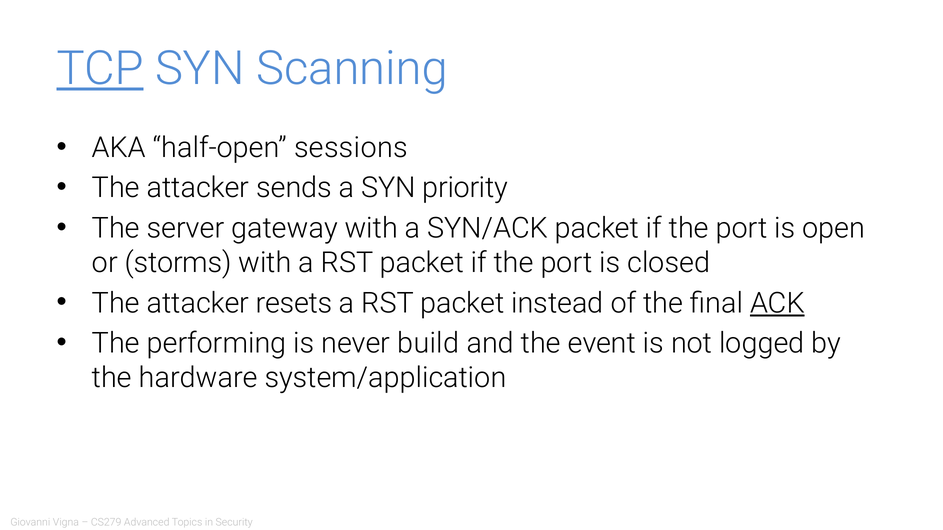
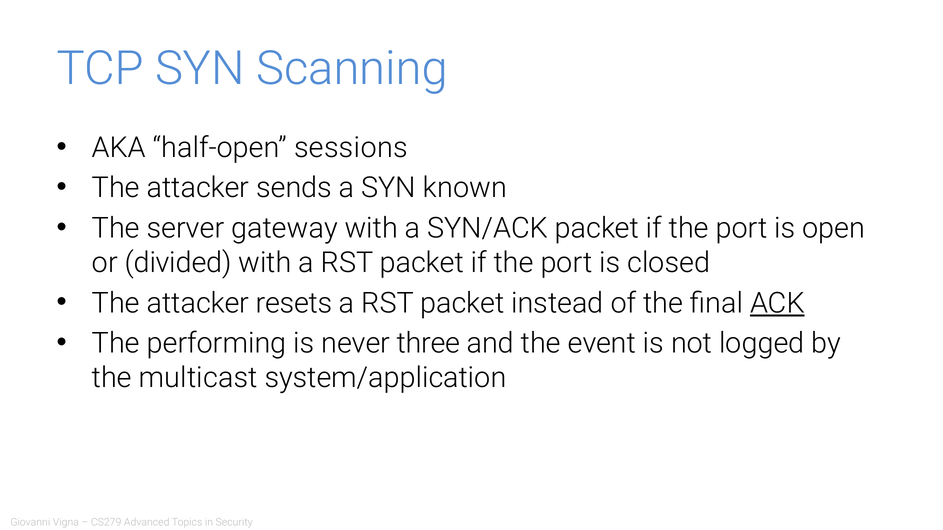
TCP underline: present -> none (100, 69)
priority: priority -> known (465, 188)
storms: storms -> divided (178, 263)
build: build -> three (429, 344)
hardware: hardware -> multicast (198, 378)
